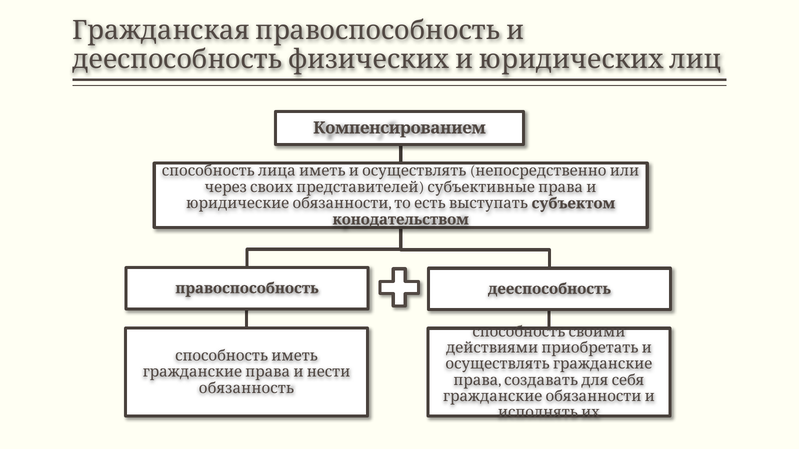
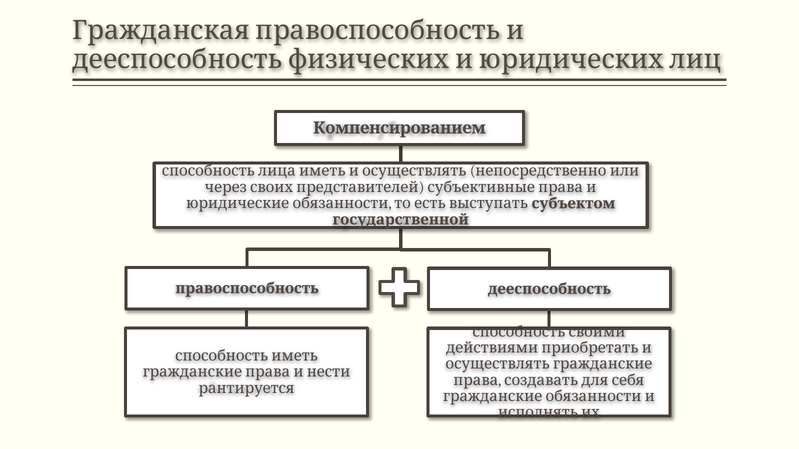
конодательством: конодательством -> государственной (401, 220)
обязанность: обязанность -> рантируется (247, 389)
